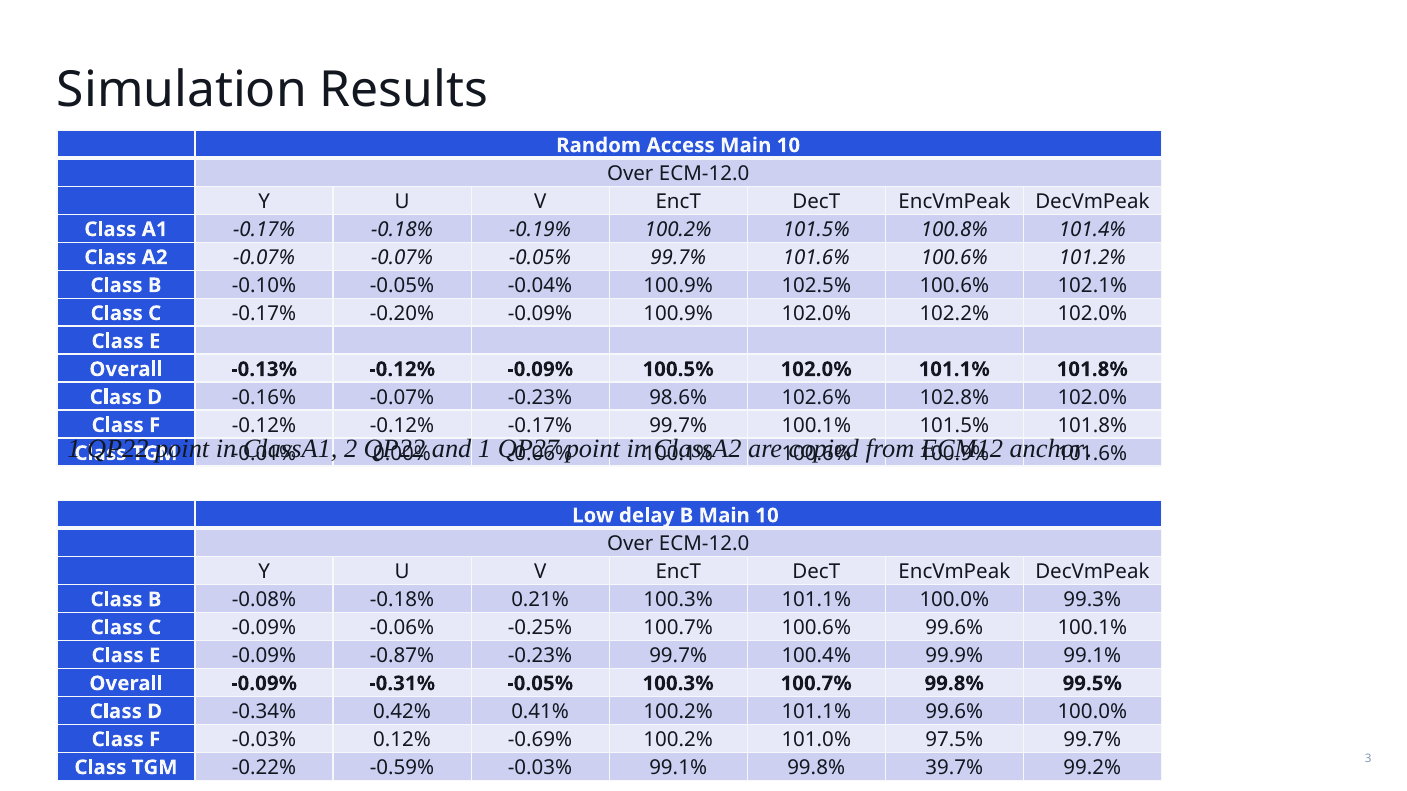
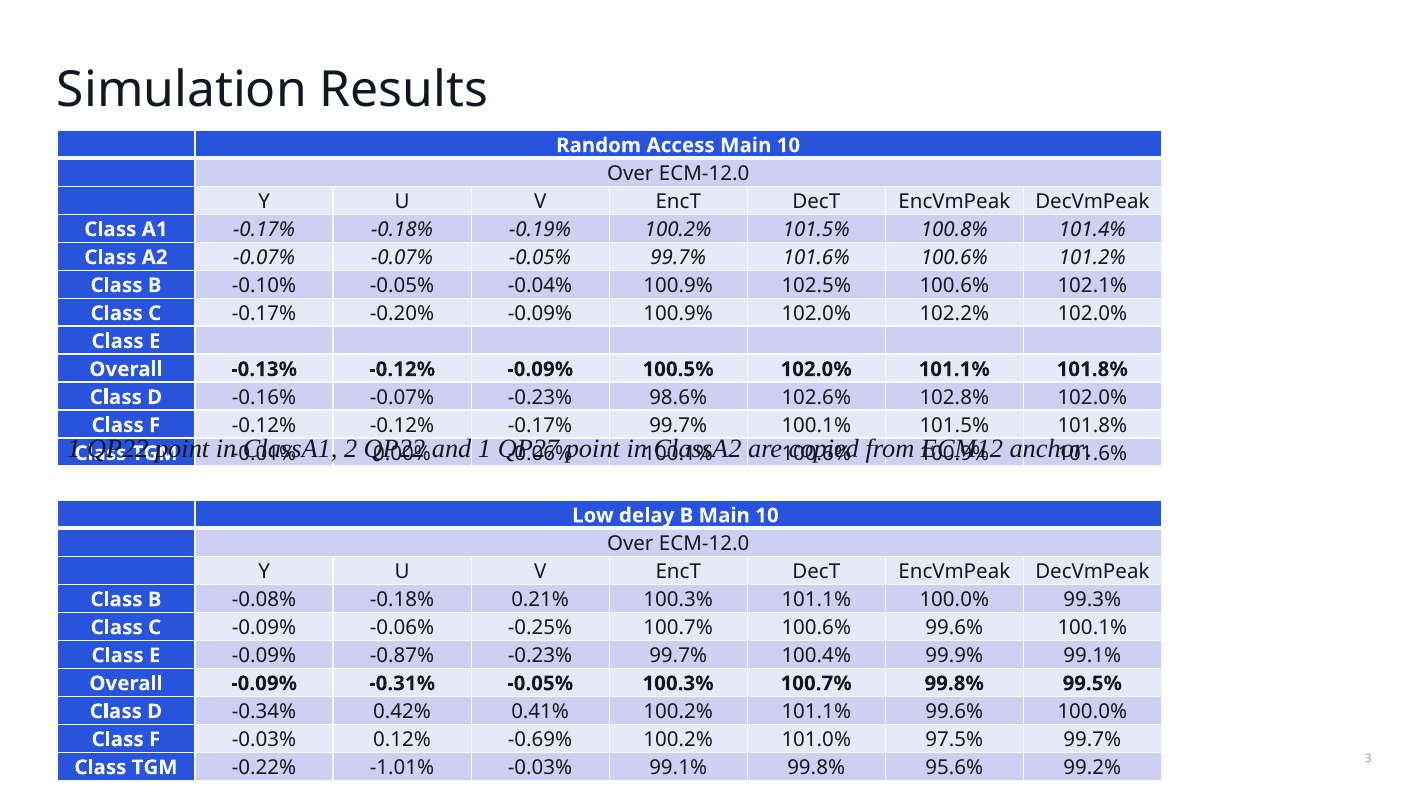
-0.59%: -0.59% -> -1.01% (402, 768)
39.7%: 39.7% -> 95.6% (954, 768)
